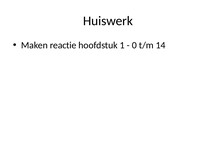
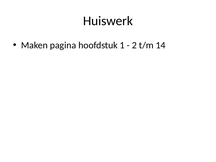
reactie: reactie -> pagina (63, 45)
0: 0 -> 2 (134, 45)
